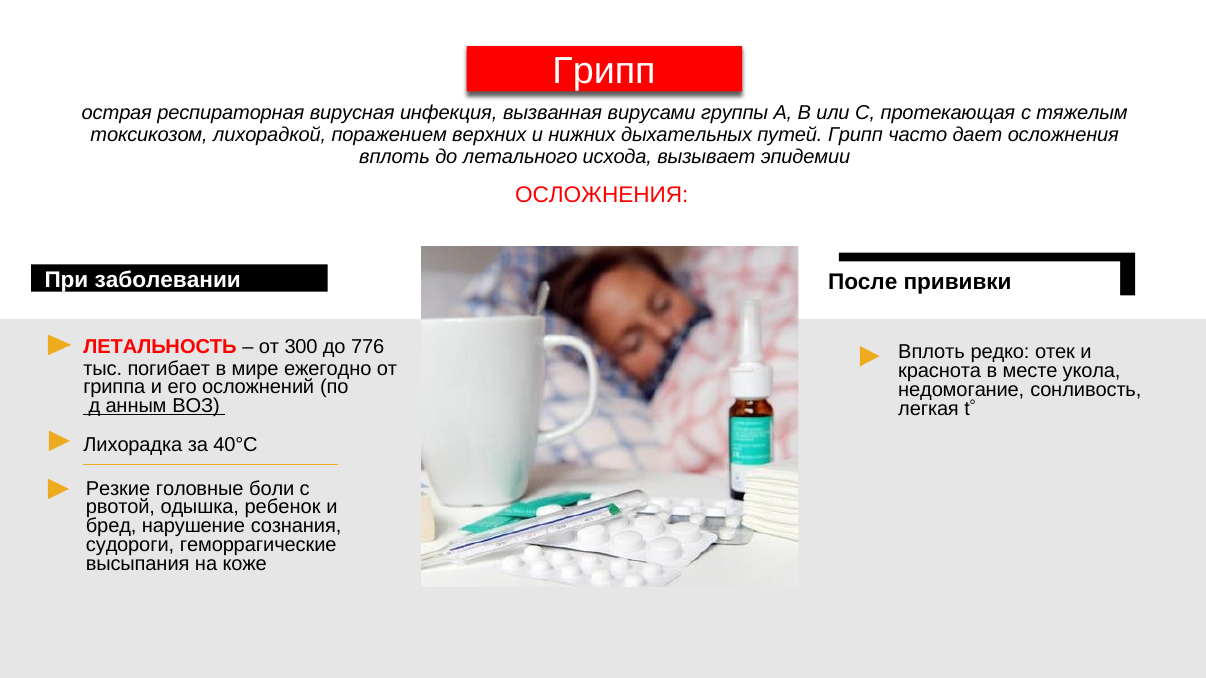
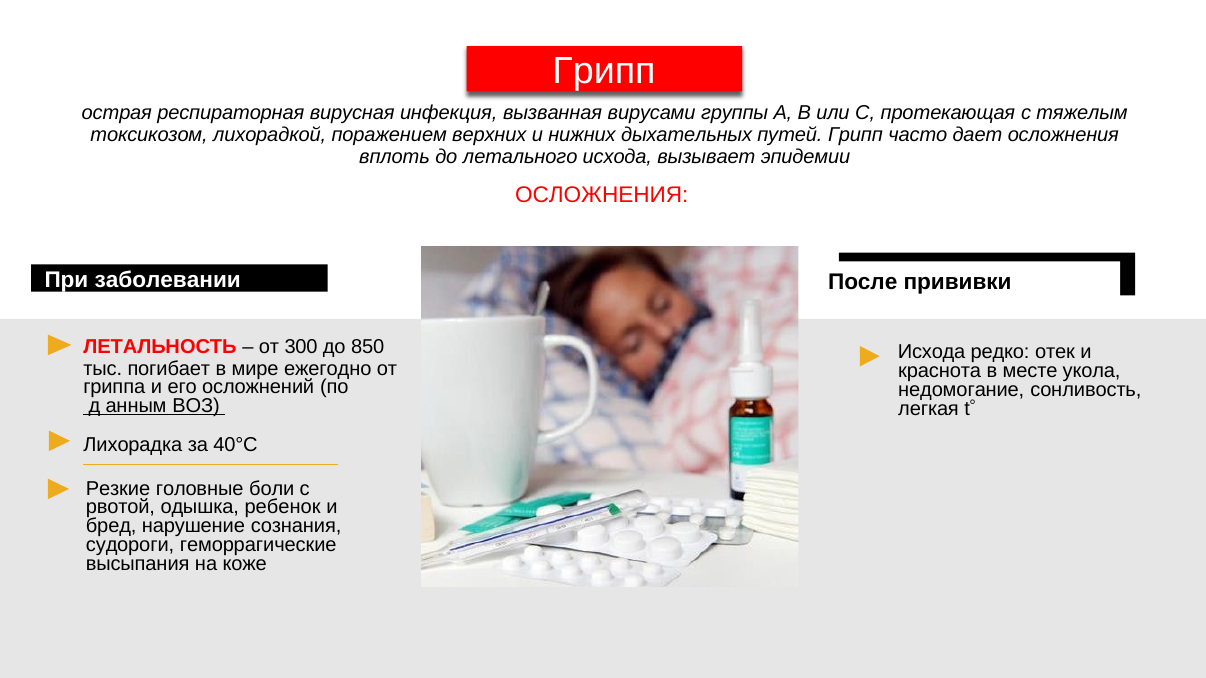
776: 776 -> 850 (368, 347)
Вплоть: Вплоть -> Исхода (932, 352)
